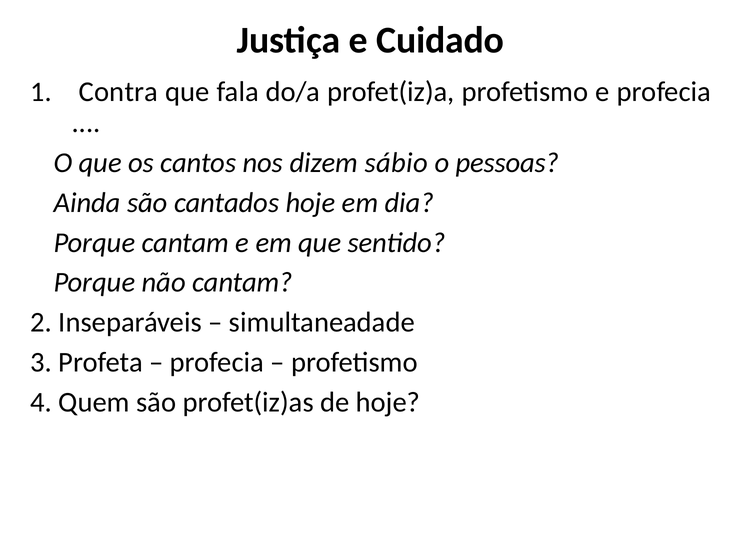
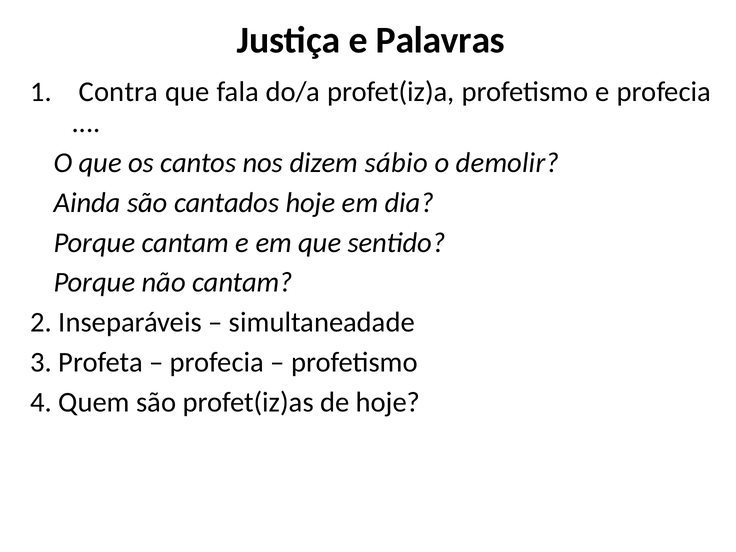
Cuidado: Cuidado -> Palavras (440, 40)
pessoas: pessoas -> demolir (507, 163)
